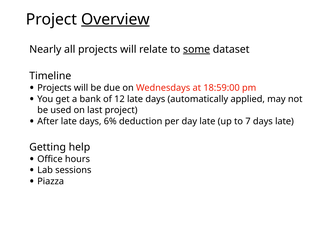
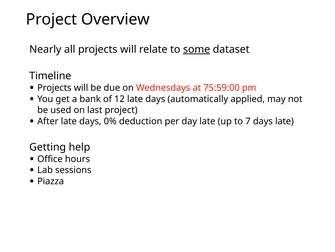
Overview underline: present -> none (115, 19)
18:59:00: 18:59:00 -> 75:59:00 (222, 88)
6%: 6% -> 0% (110, 121)
